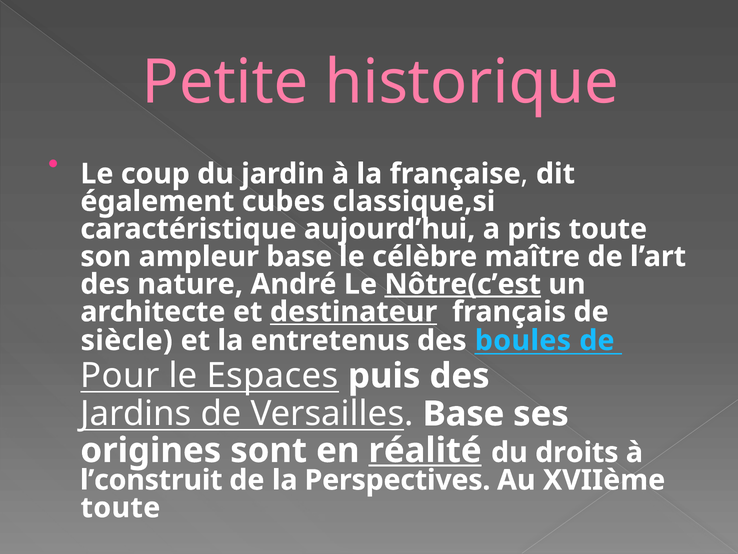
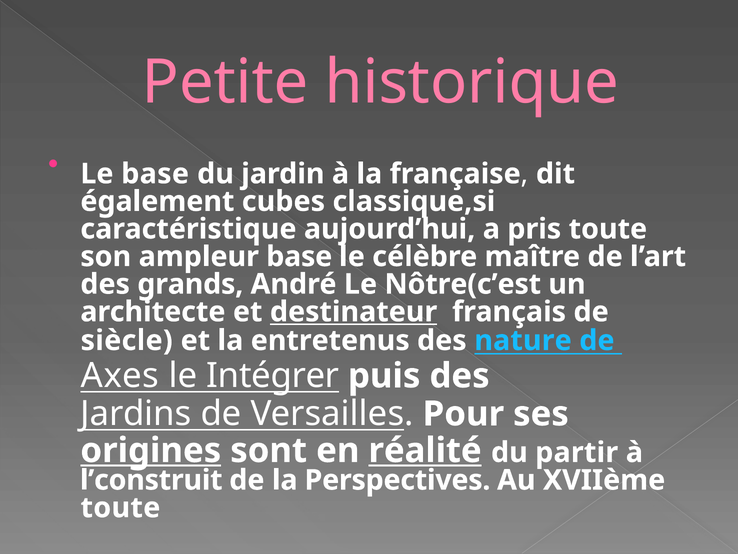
Le coup: coup -> base (155, 174)
nature: nature -> grands (190, 284)
Nôtre(c’est underline: present -> none (463, 284)
boules: boules -> nature (523, 340)
Pour: Pour -> Axes (120, 376)
Espaces: Espaces -> Intégrer (273, 376)
Versailles Base: Base -> Pour (463, 414)
origines underline: none -> present (151, 450)
droits: droits -> partir (577, 452)
